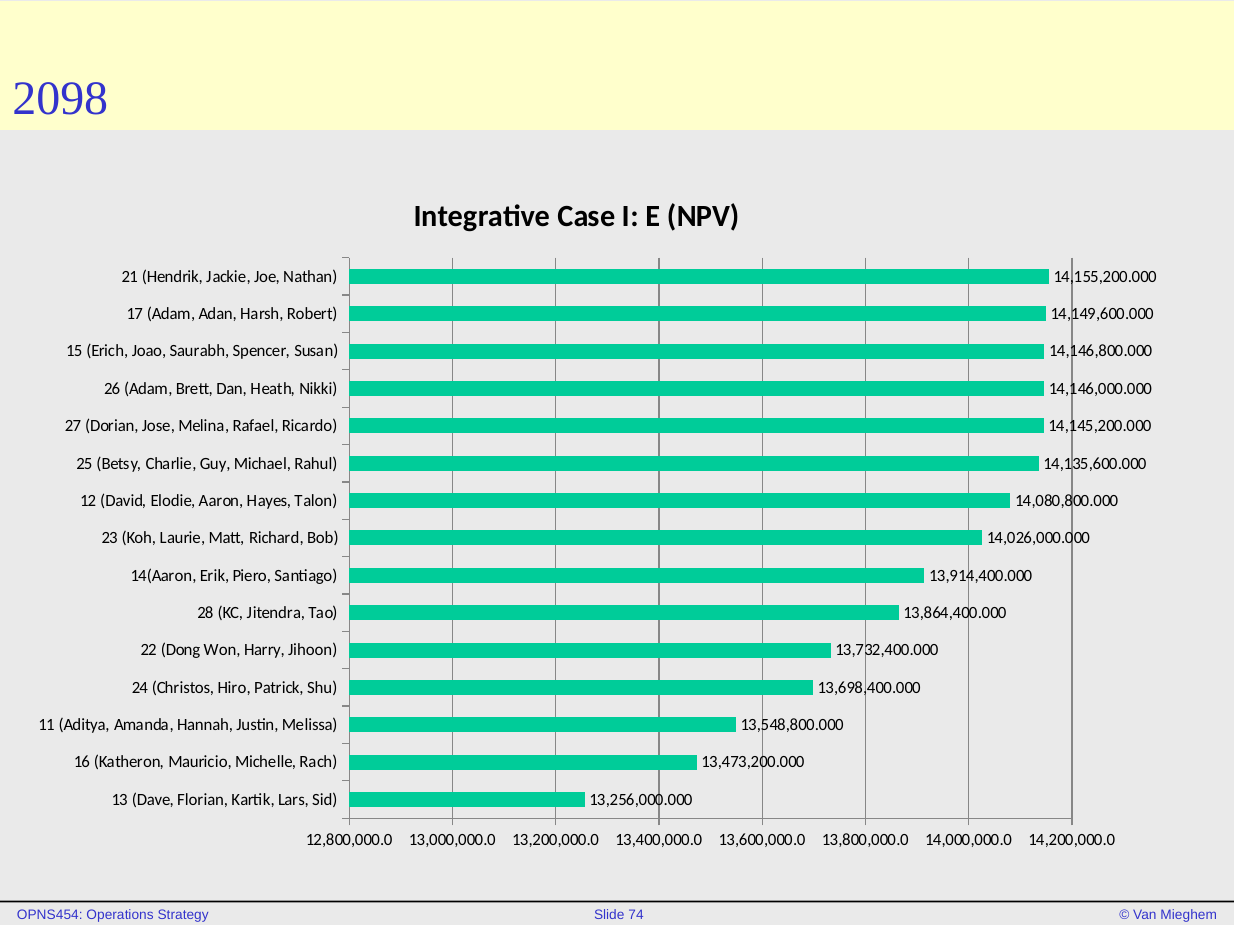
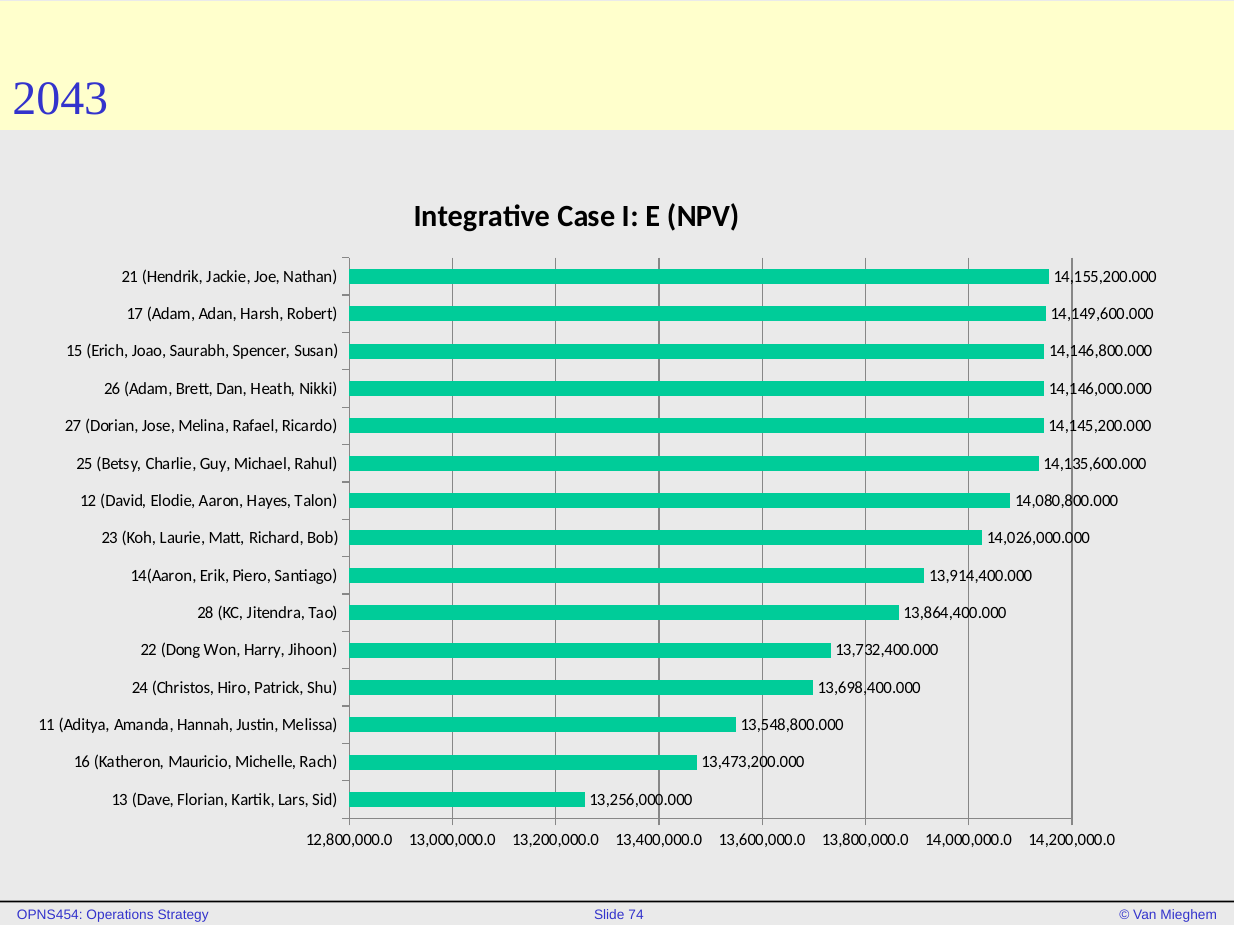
2098: 2098 -> 2043 (60, 98)
